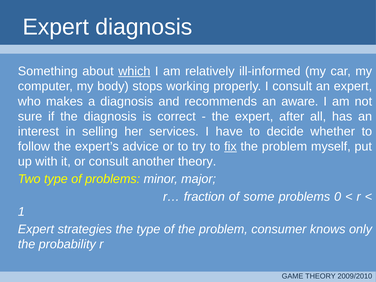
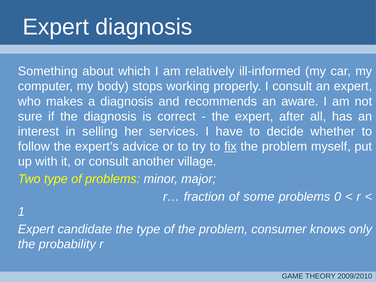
which underline: present -> none (134, 71)
another theory: theory -> village (197, 162)
strategies: strategies -> candidate (85, 229)
